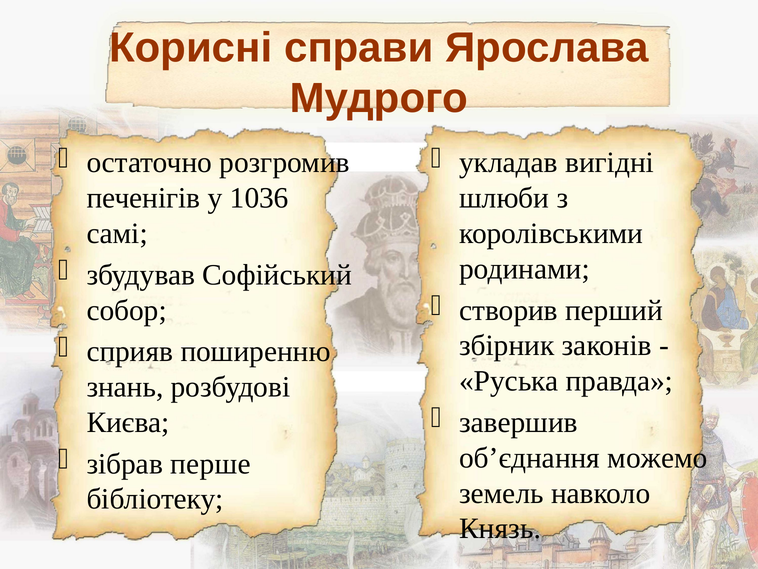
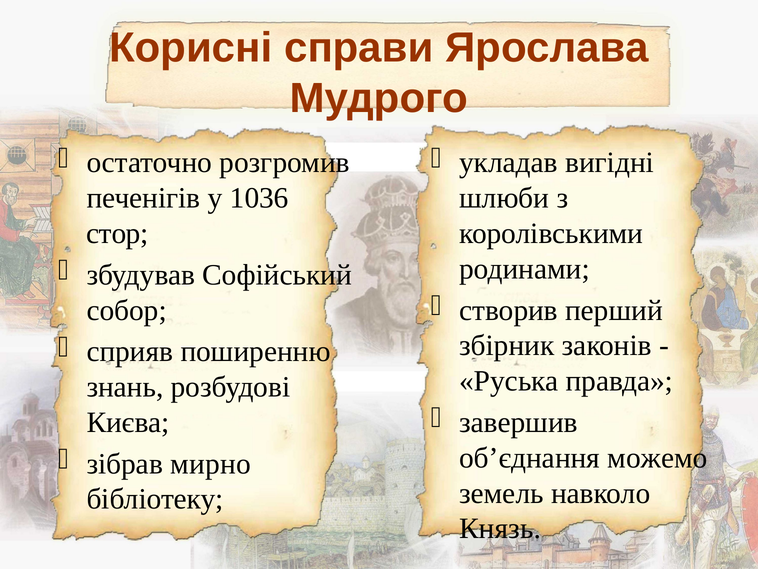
самі: самі -> стор (117, 233)
перше: перше -> мирно (211, 463)
